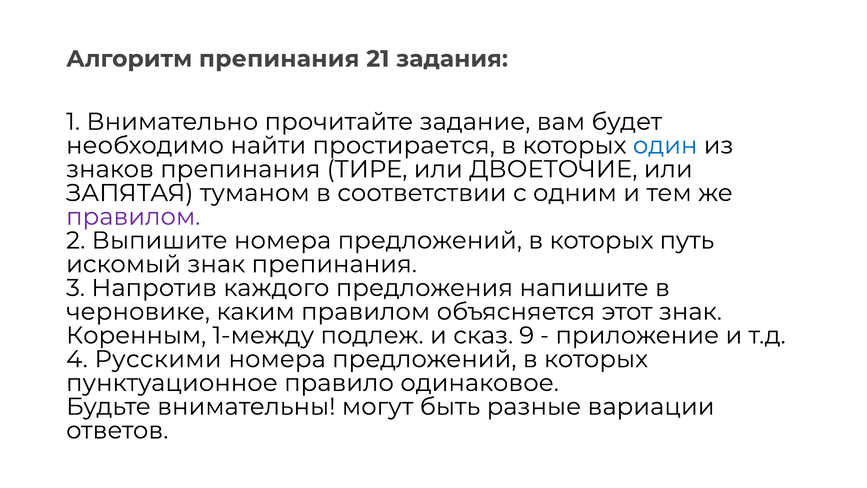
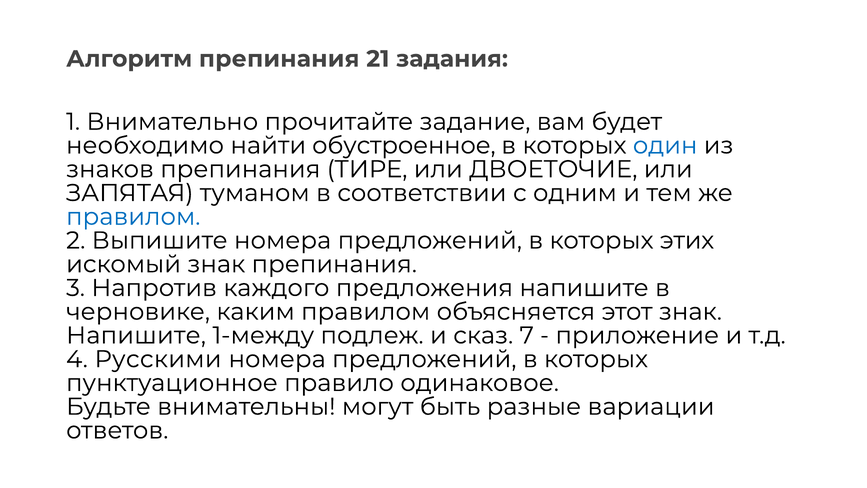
простирается: простирается -> обустроенное (404, 145)
правилом colour: purple -> blue (133, 217)
путь: путь -> этих (687, 240)
Коренным: Коренным -> Напишите (136, 335)
9: 9 -> 7 (527, 335)
